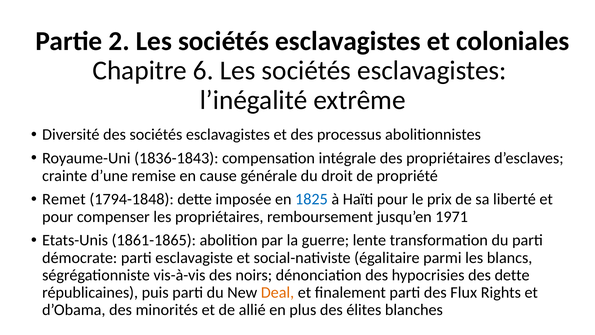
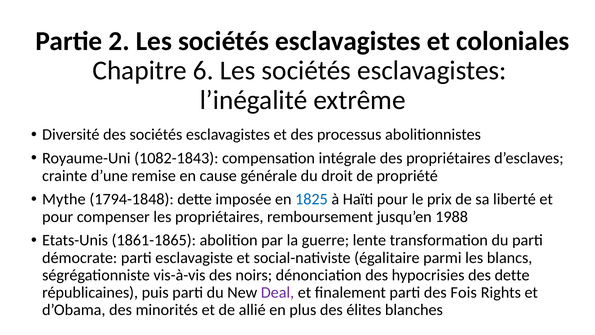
1836-1843: 1836-1843 -> 1082-1843 (176, 158)
Remet: Remet -> Mythe (64, 199)
1971: 1971 -> 1988 (452, 217)
Deal colour: orange -> purple (278, 292)
Flux: Flux -> Fois (464, 292)
